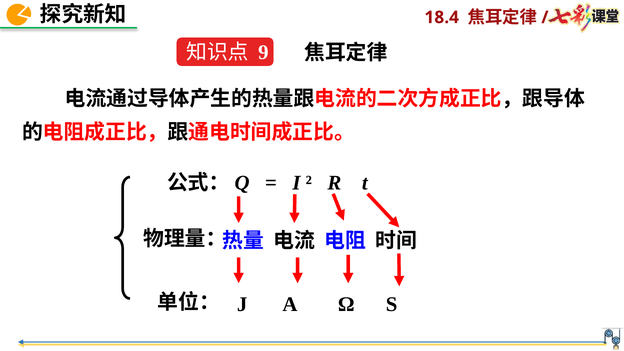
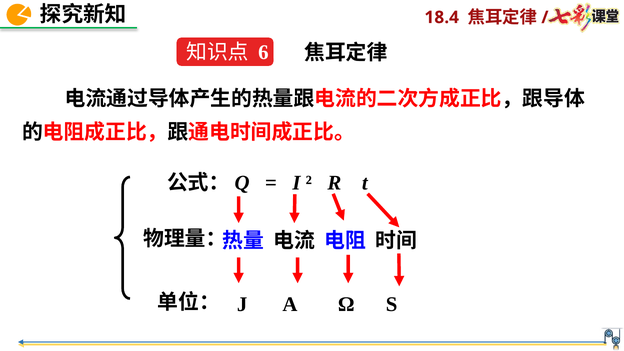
9: 9 -> 6 (263, 53)
